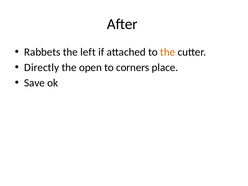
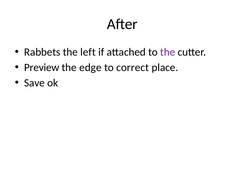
the colour: orange -> purple (168, 52)
Directly: Directly -> Preview (42, 67)
open: open -> edge (90, 67)
corners: corners -> correct (133, 67)
